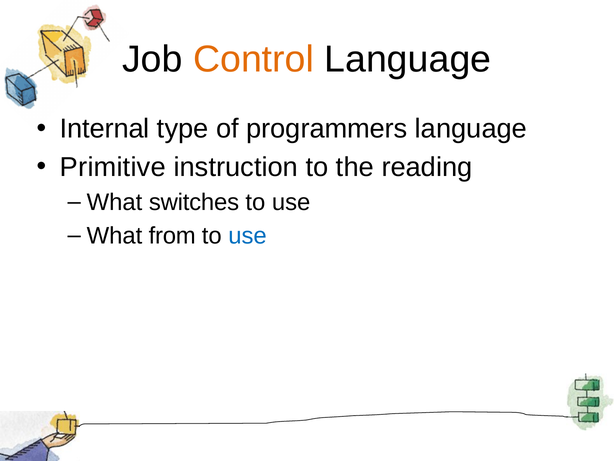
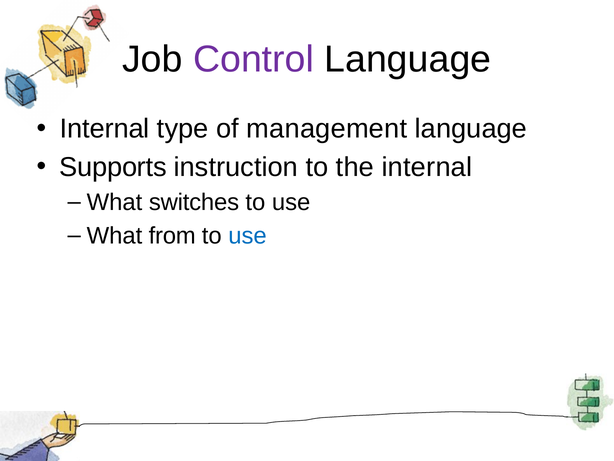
Control colour: orange -> purple (254, 59)
programmers: programmers -> management (327, 129)
Primitive: Primitive -> Supports (113, 167)
the reading: reading -> internal (427, 167)
